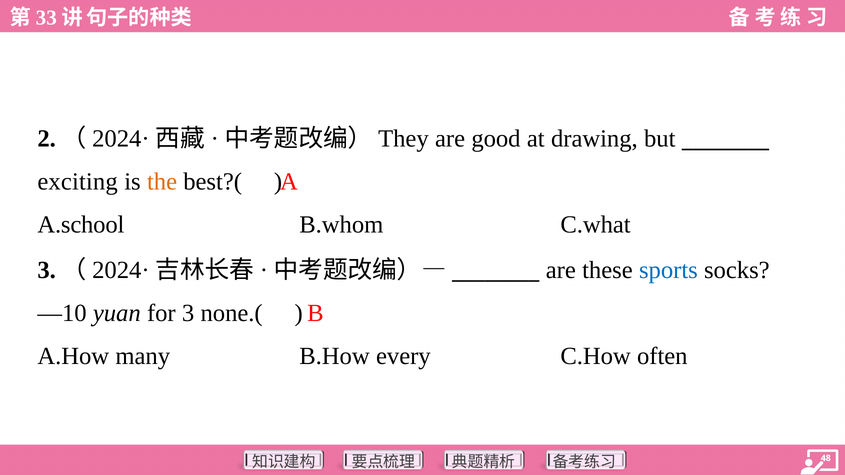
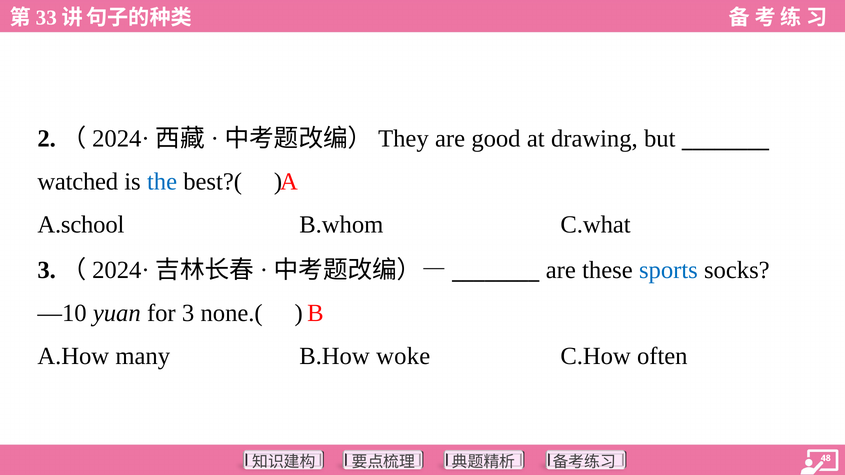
exciting: exciting -> watched (78, 182)
the colour: orange -> blue (162, 182)
every: every -> woke (403, 356)
